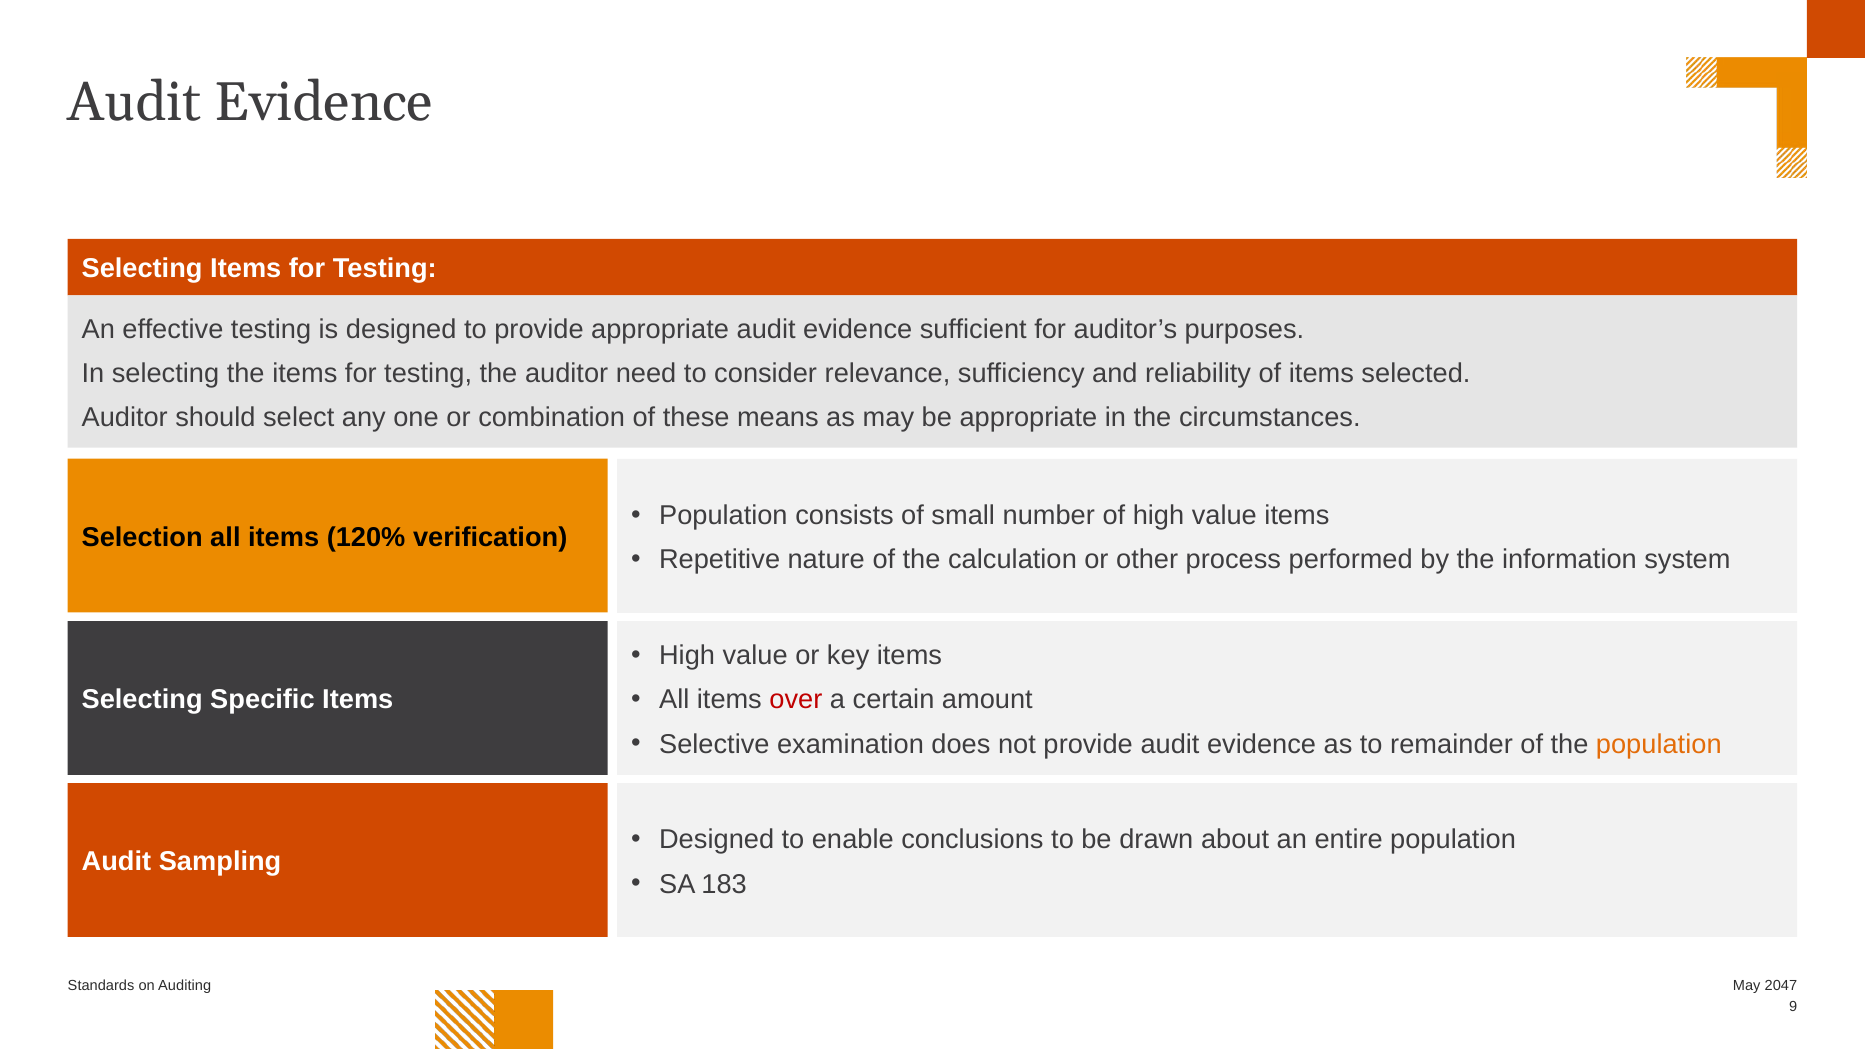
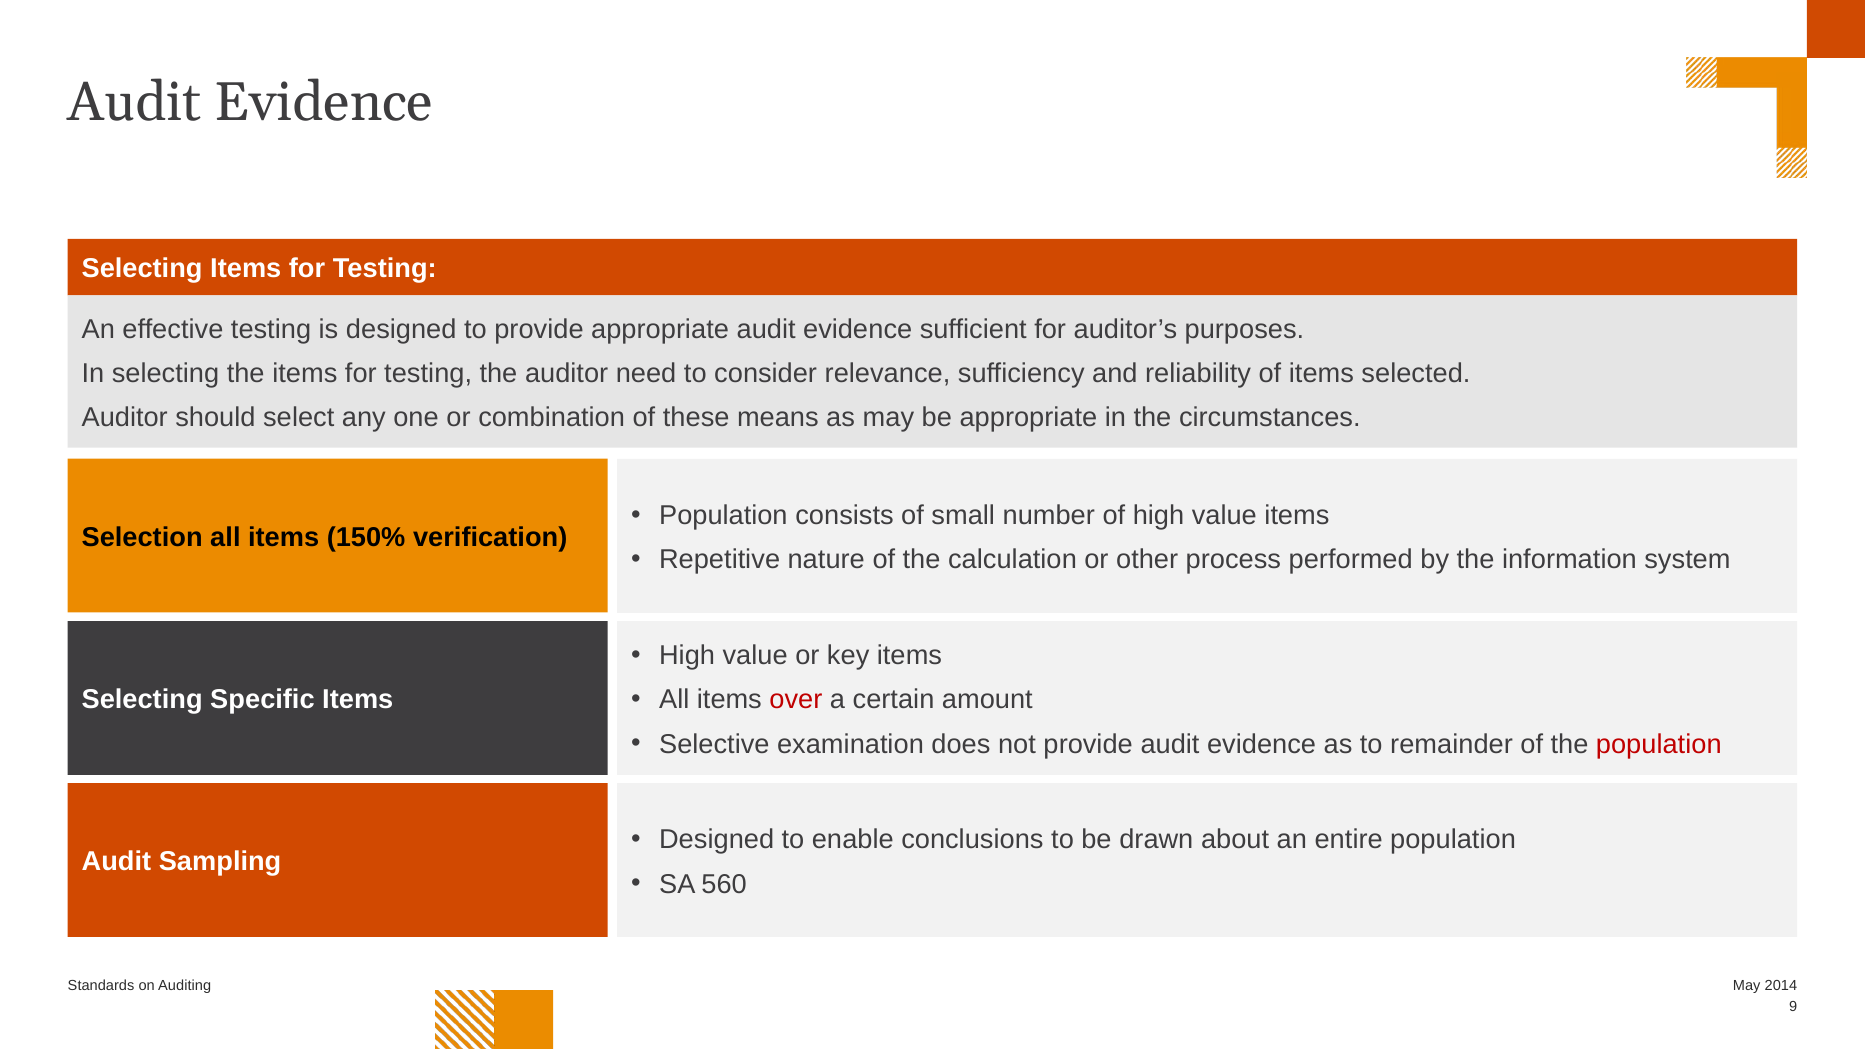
120%: 120% -> 150% (366, 538)
population colour: orange -> red (1659, 744)
183: 183 -> 560 (724, 884)
2047: 2047 -> 2014 (1781, 985)
